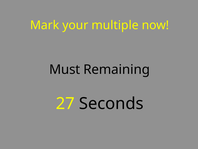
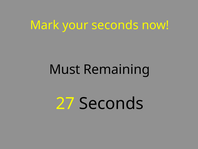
your multiple: multiple -> seconds (115, 25)
